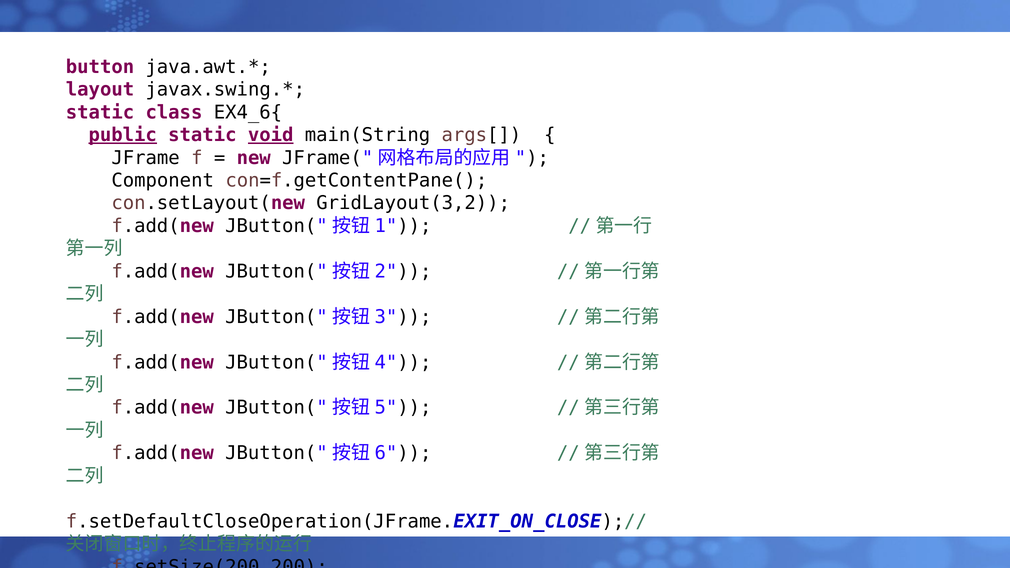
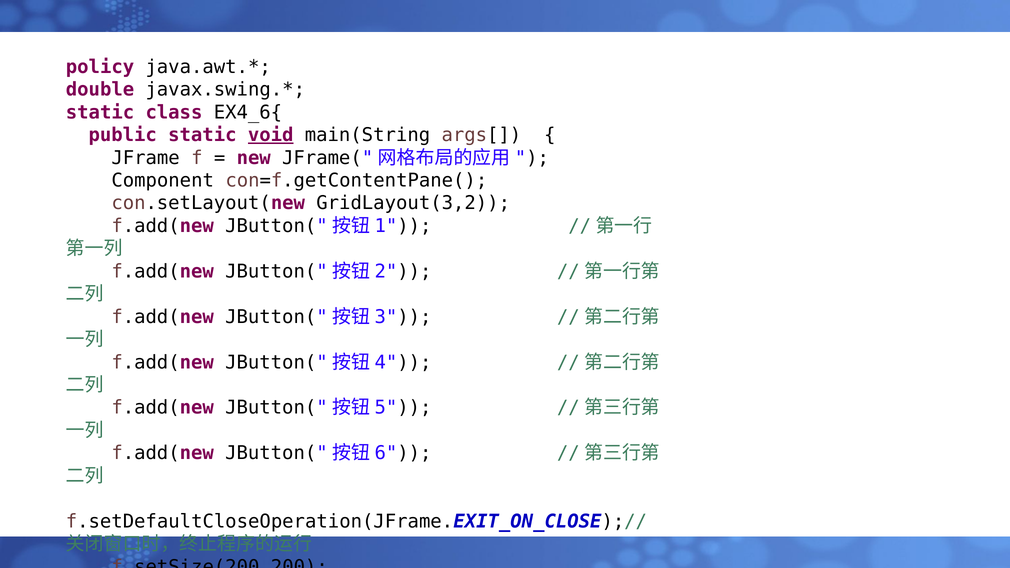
button: button -> policy (100, 67)
layout: layout -> double (100, 90)
public underline: present -> none (123, 135)
